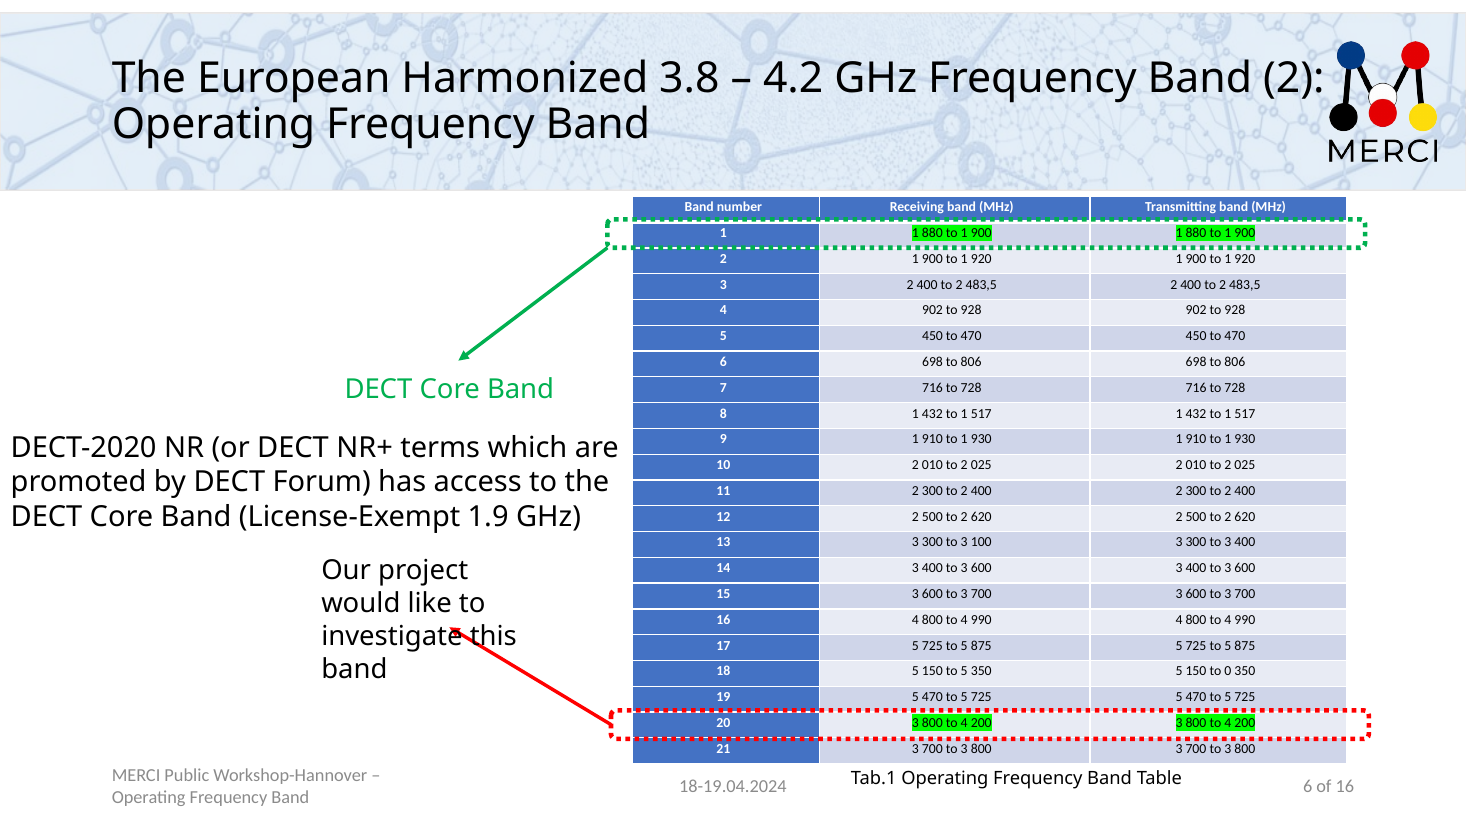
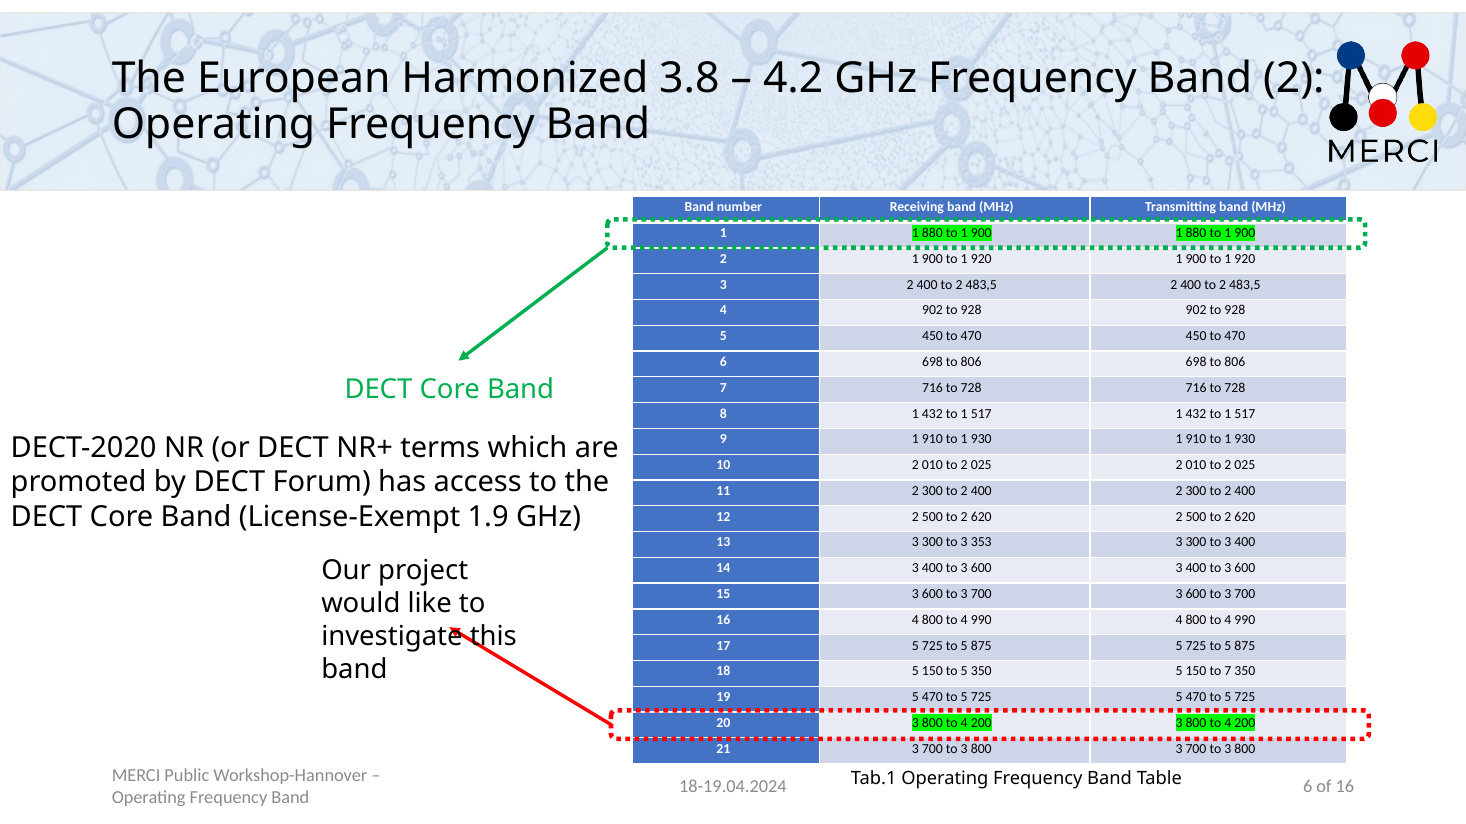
100: 100 -> 353 (981, 543)
to 0: 0 -> 7 (1228, 672)
